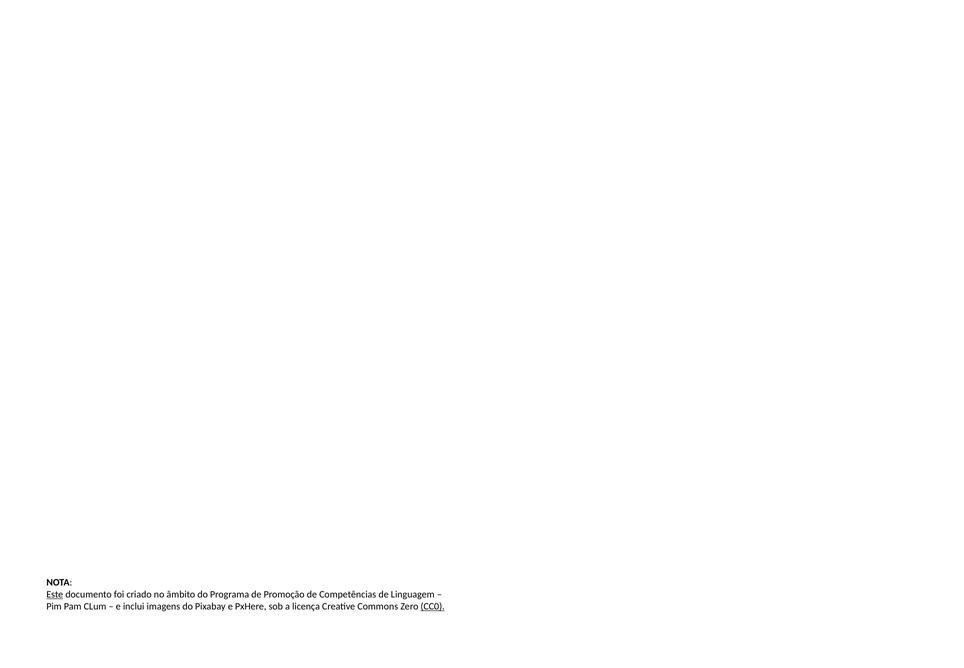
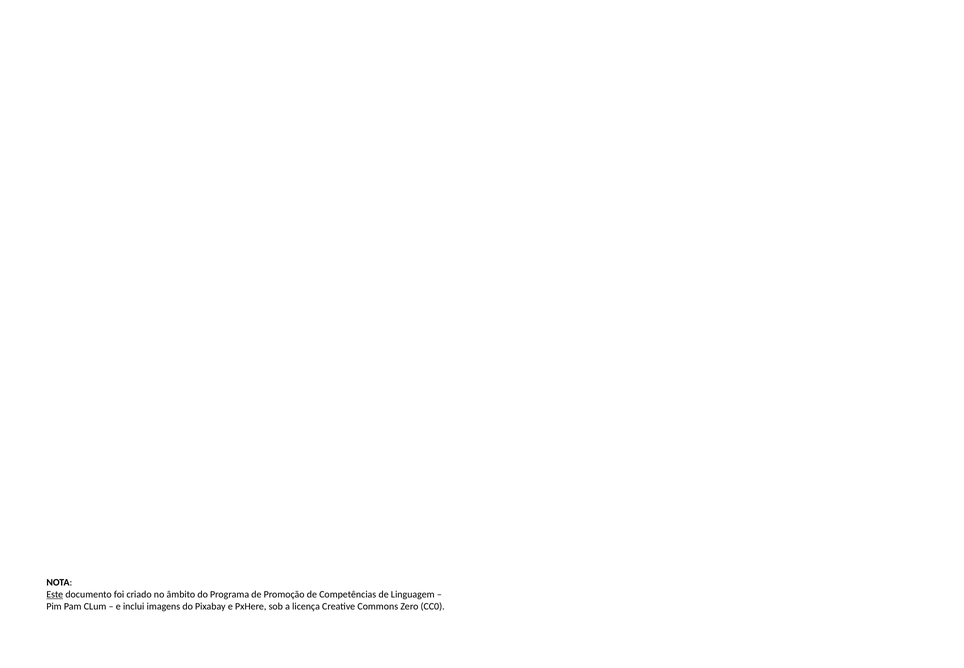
CC0 underline: present -> none (433, 606)
